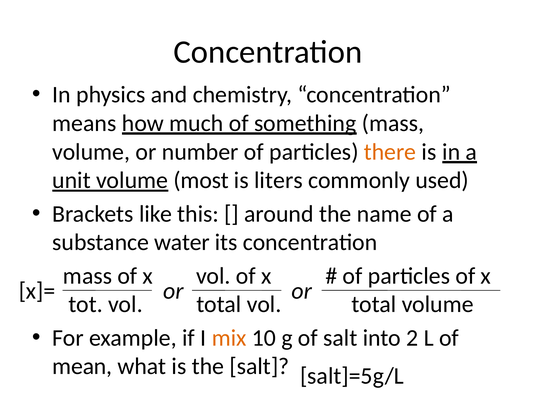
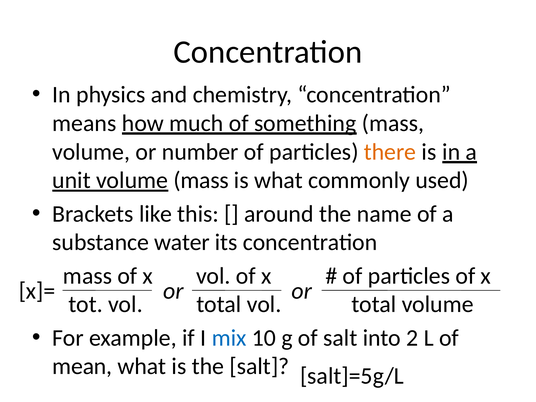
most: most -> mass (201, 180)
is liters: liters -> what (278, 180)
mix colour: orange -> blue (229, 338)
